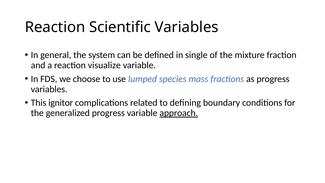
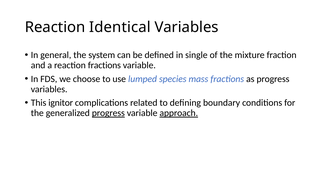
Scientific: Scientific -> Identical (120, 27)
reaction visualize: visualize -> fractions (104, 65)
progress underline: none -> present (108, 113)
